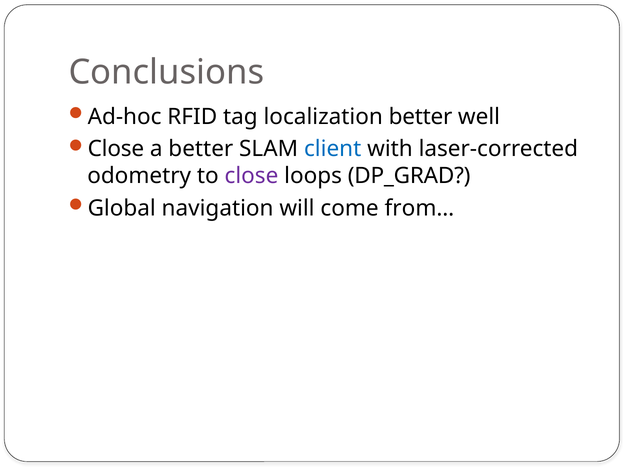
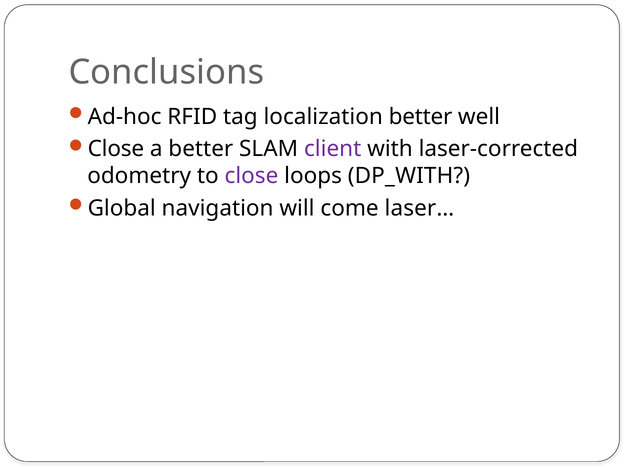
client colour: blue -> purple (333, 149)
DP_GRAD: DP_GRAD -> DP_WITH (409, 176)
from…: from… -> laser… (419, 208)
